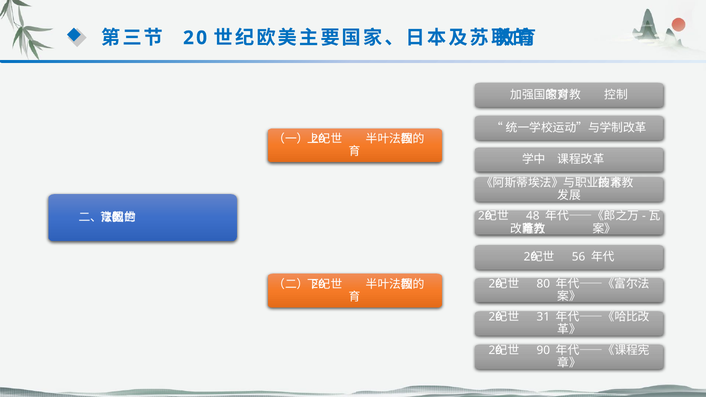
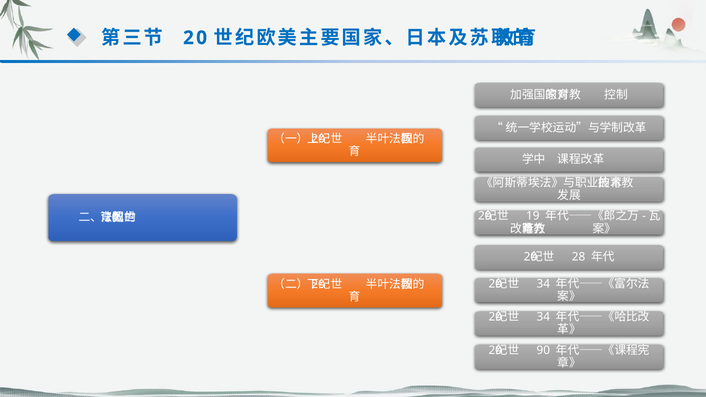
48: 48 -> 19 (533, 216)
56: 56 -> 28 (579, 257)
80: 80 -> 34 (543, 284)
31: 31 -> 34 (543, 317)
